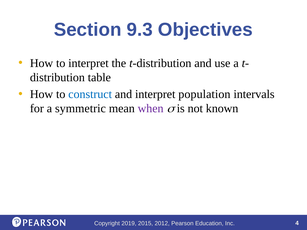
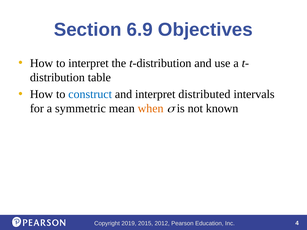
9.3: 9.3 -> 6.9 (140, 30)
population: population -> distributed (204, 94)
when colour: purple -> orange (151, 109)
